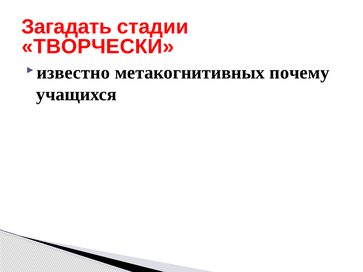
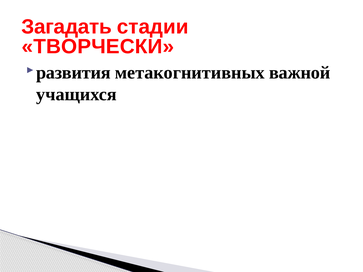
известно: известно -> развития (73, 73)
почему: почему -> важной (300, 73)
